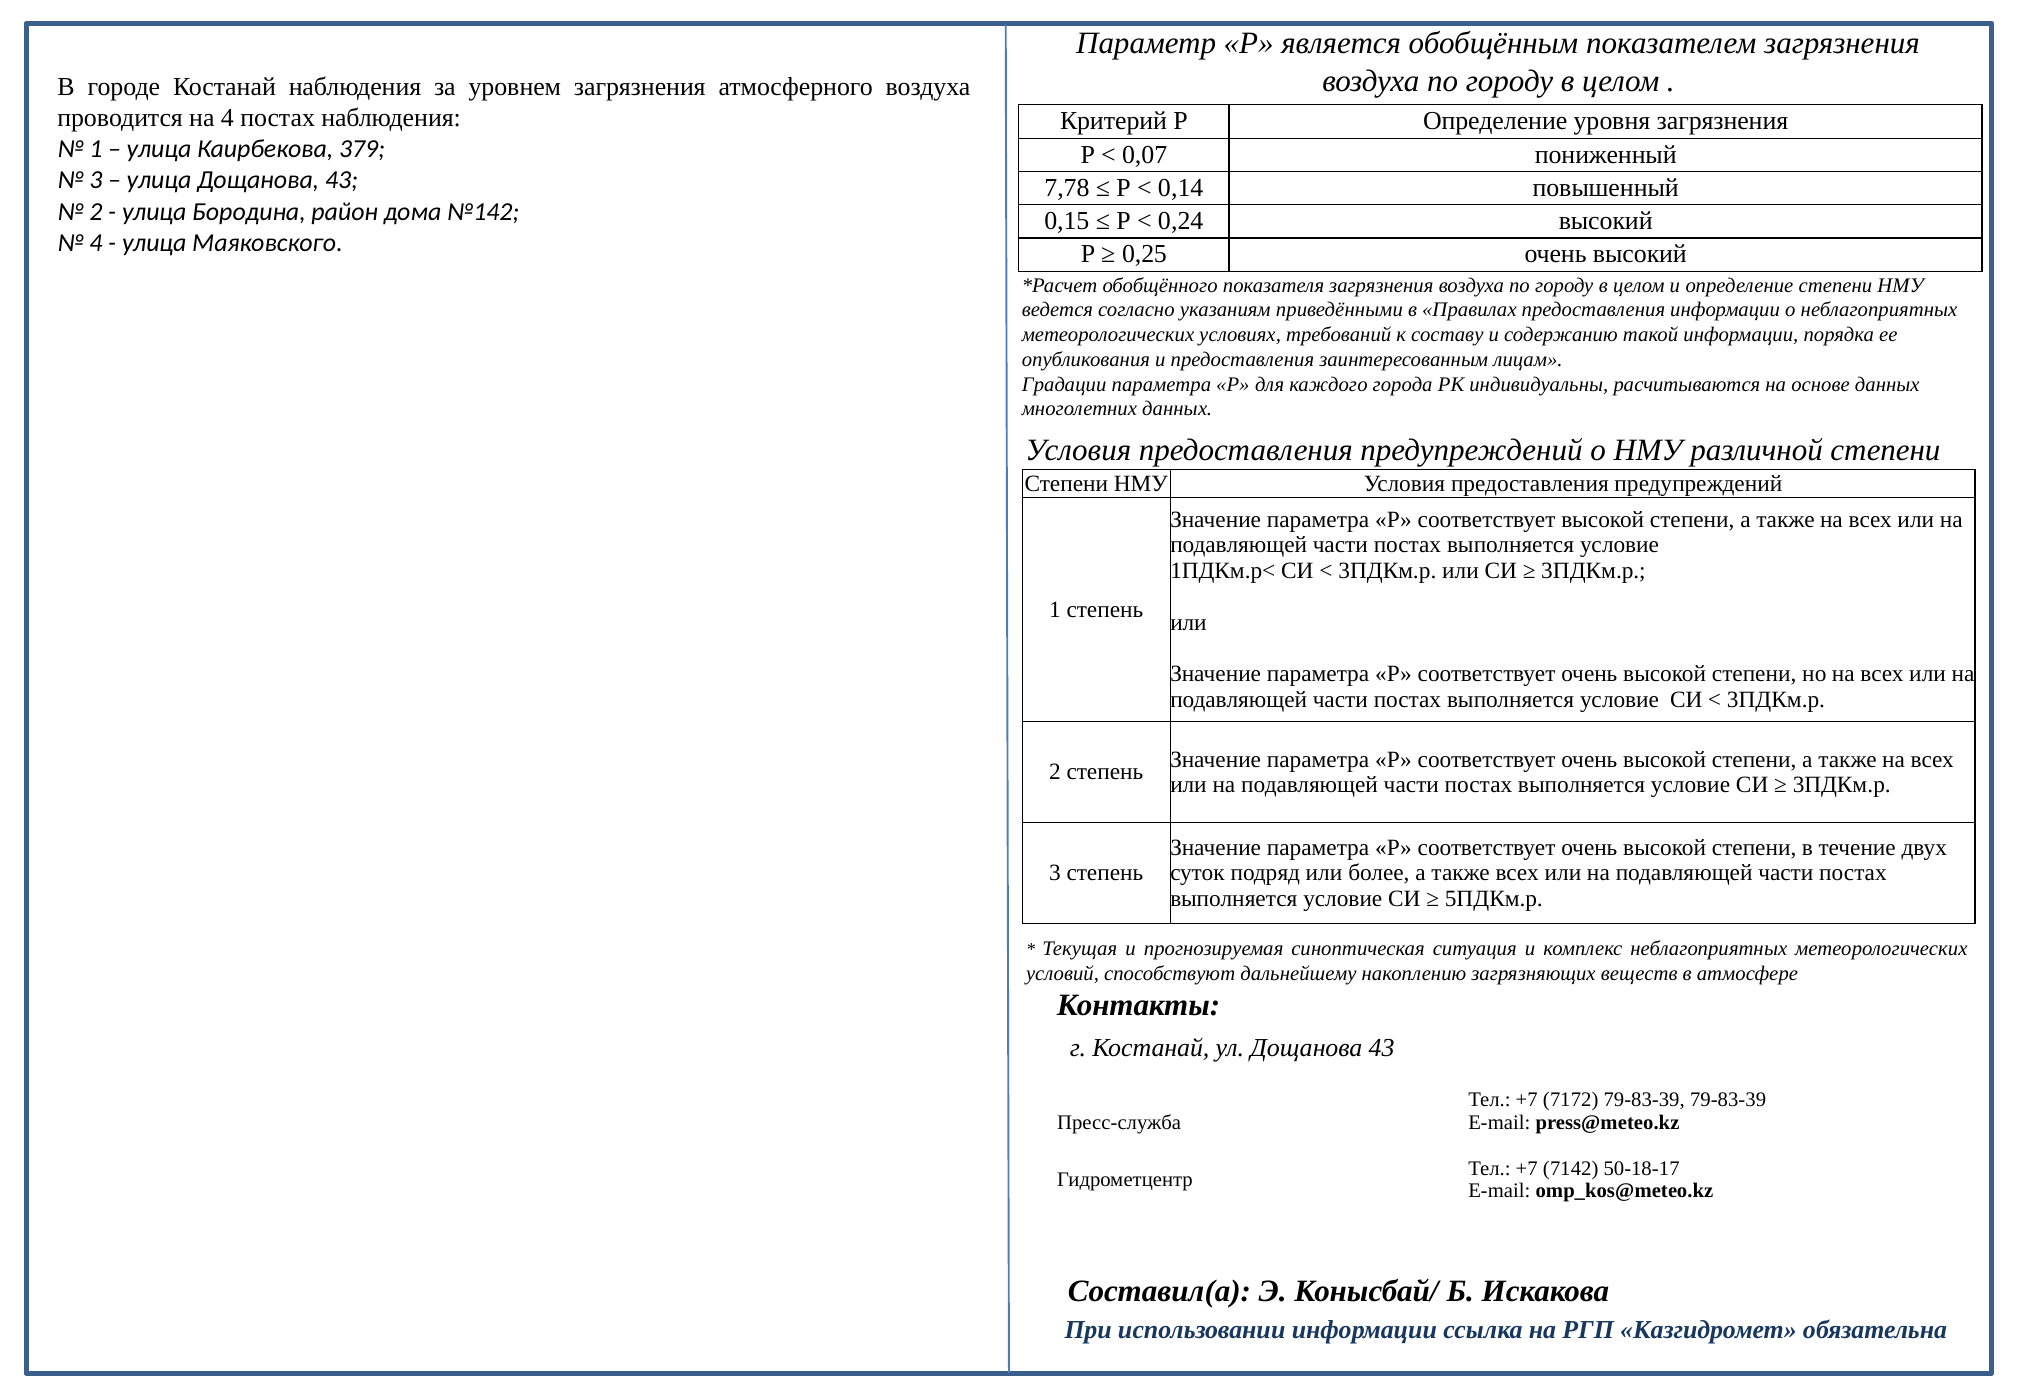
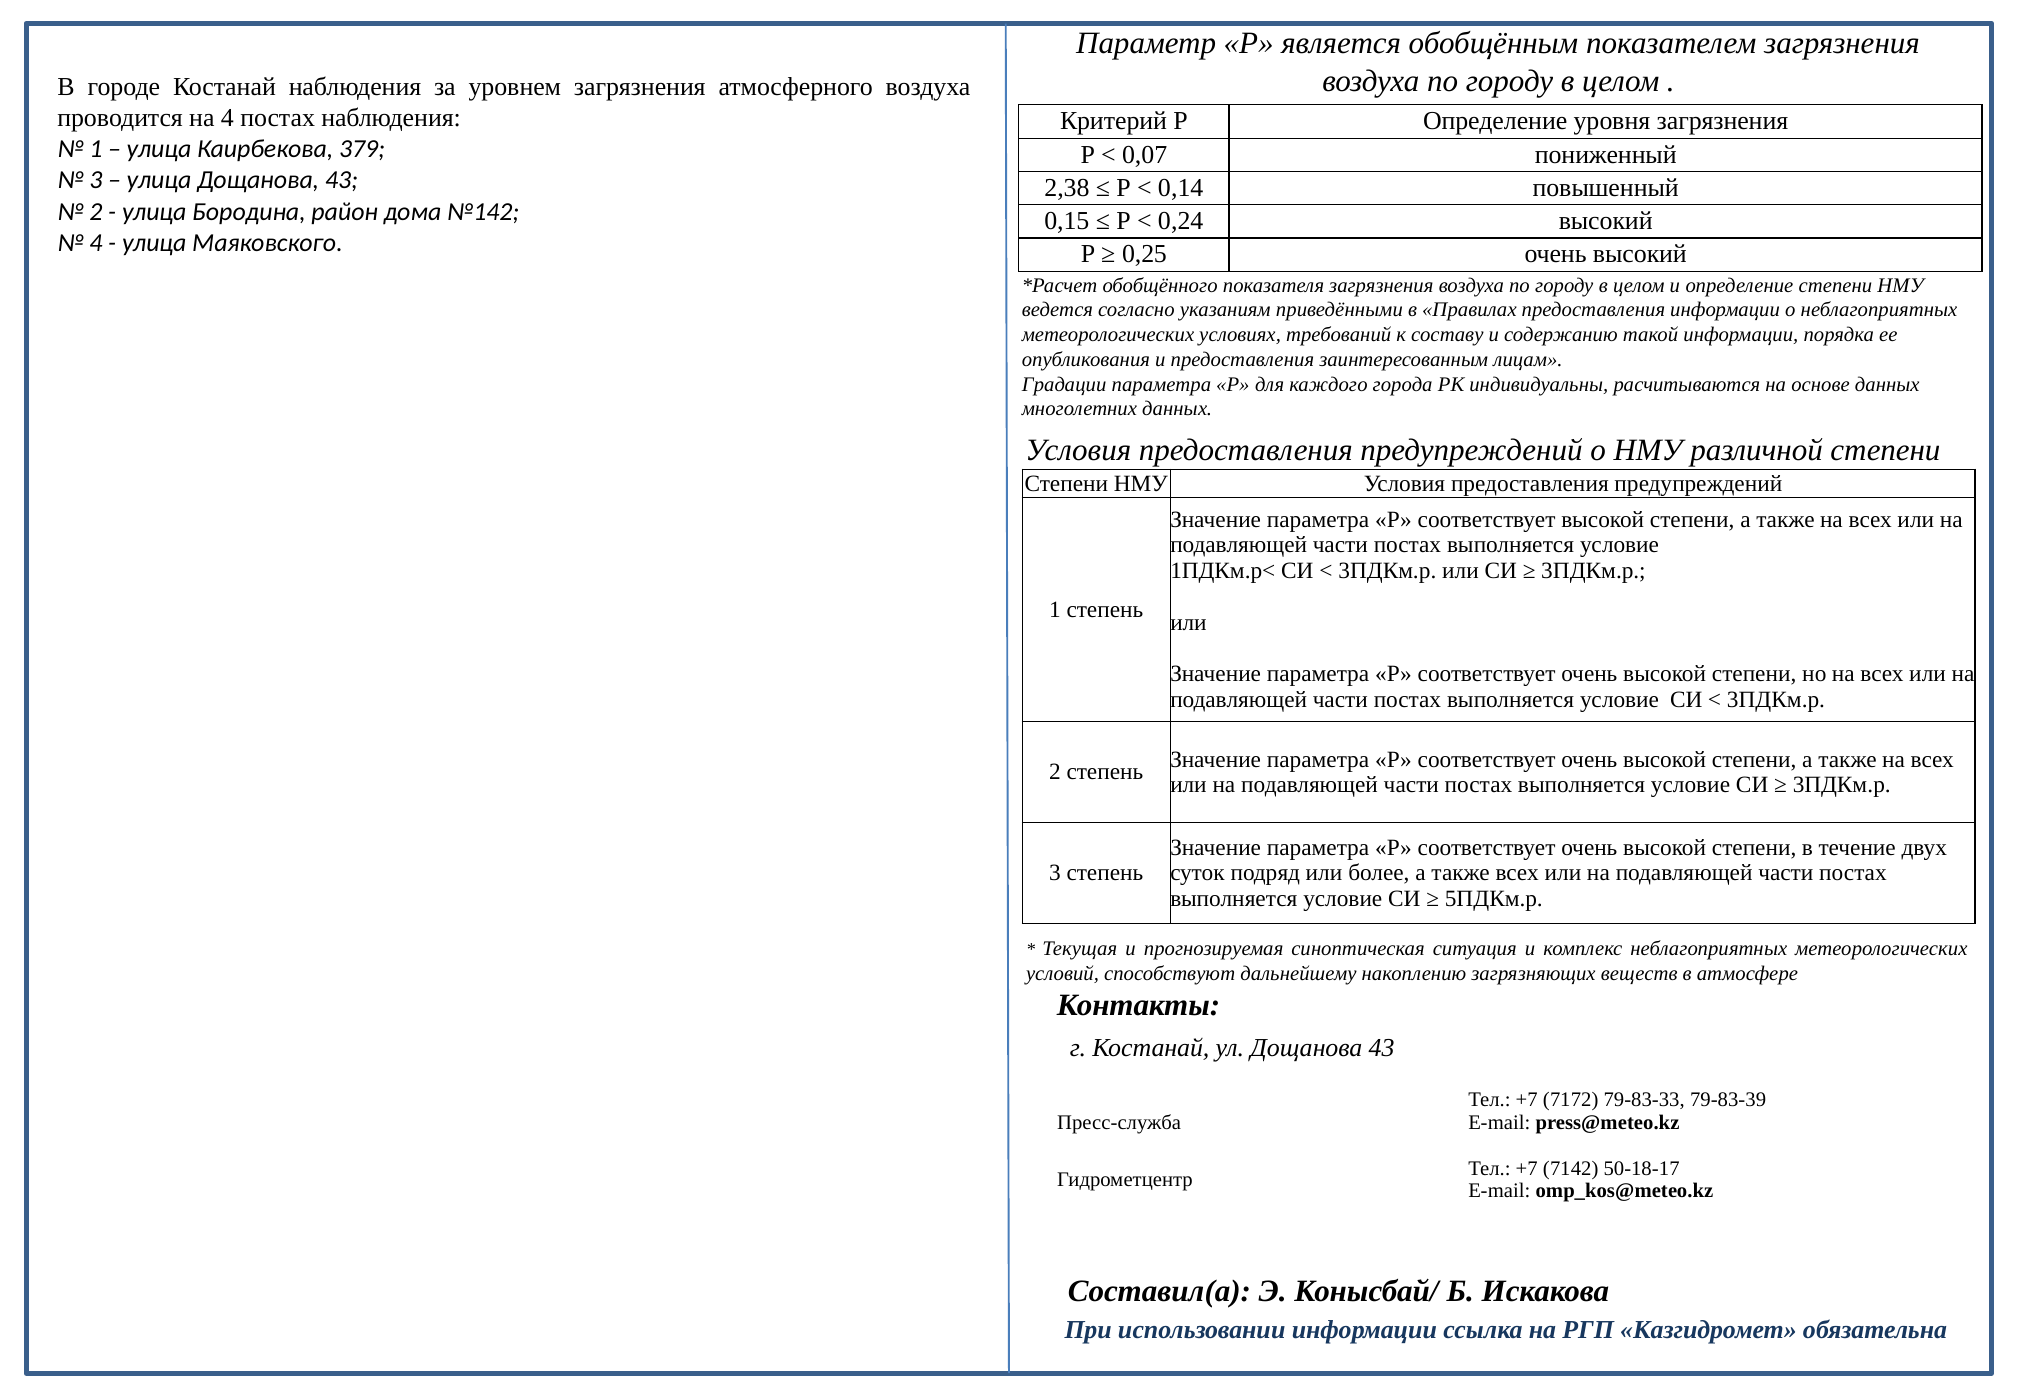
7,78: 7,78 -> 2,38 (1067, 188)
7172 79-83-39: 79-83-39 -> 79-83-33 (1644, 1100)
